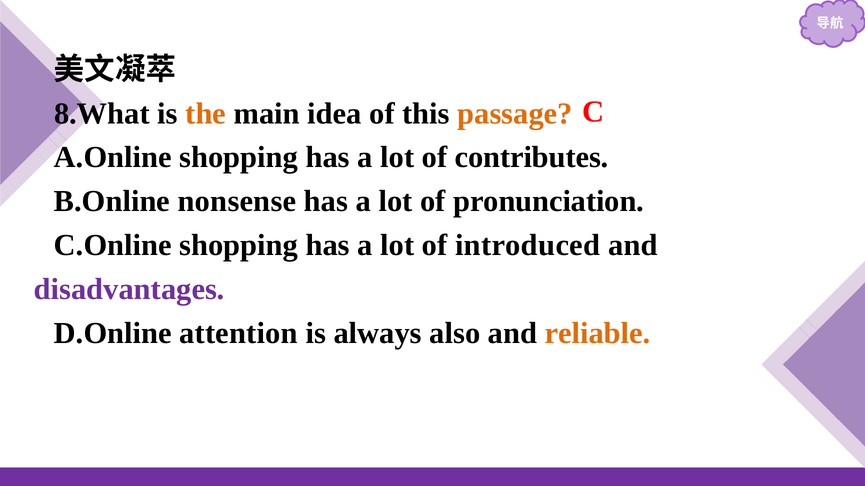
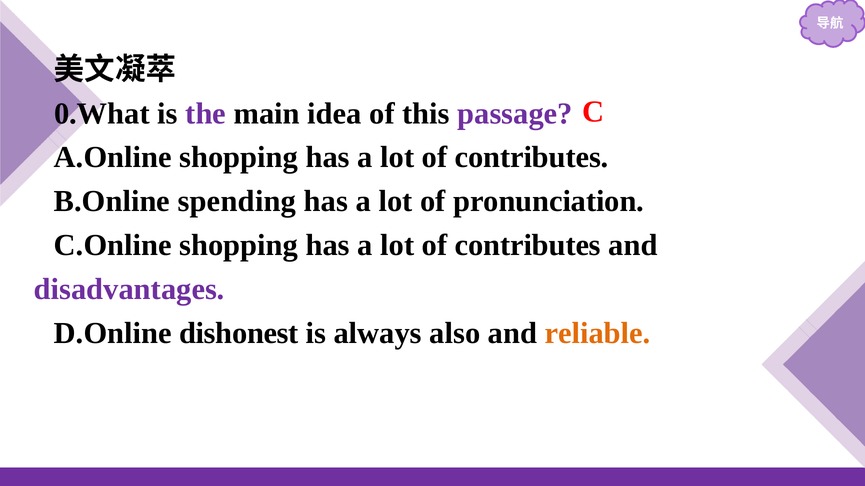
8.What: 8.What -> 0.What (102, 114)
the colour: orange -> purple (206, 114)
passage colour: orange -> purple (515, 114)
nonsense: nonsense -> spending (237, 202)
introduced: introduced -> contributes (528, 245)
attention: attention -> dishonest (239, 333)
